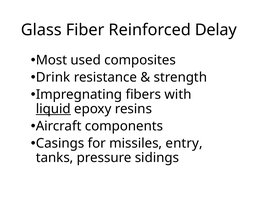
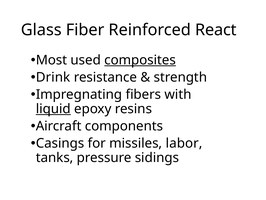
Delay: Delay -> React (216, 30)
composites underline: none -> present (140, 60)
entry: entry -> labor (184, 143)
